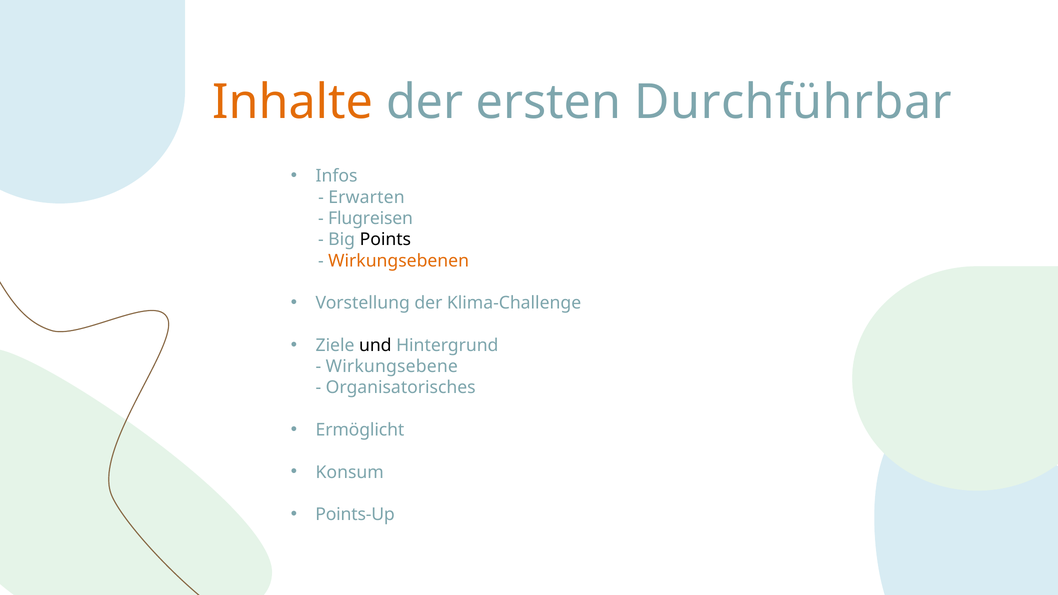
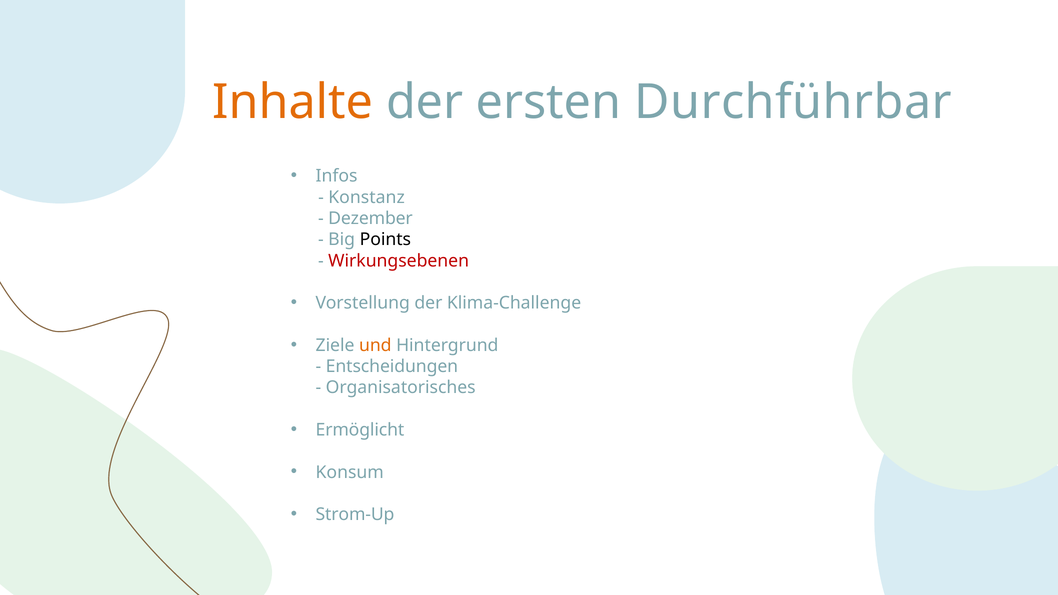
Erwarten: Erwarten -> Konstanz (367, 197)
Flugreisen: Flugreisen -> Dezember (370, 219)
Wirkungsebenen colour: orange -> red (399, 261)
und colour: black -> orange (375, 345)
Wirkungsebene: Wirkungsebene -> Entscheidungen (392, 367)
Points-Up: Points-Up -> Strom-Up (355, 515)
